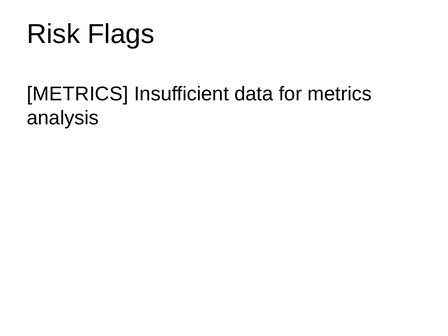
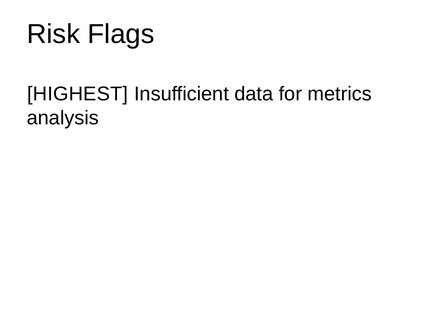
METRICS: METRICS -> HIGHEST (78, 94)
